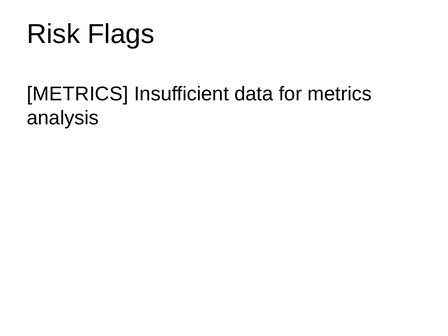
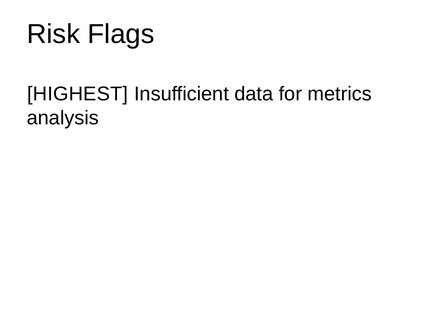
METRICS: METRICS -> HIGHEST (78, 94)
